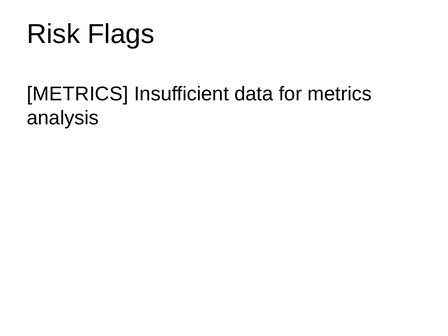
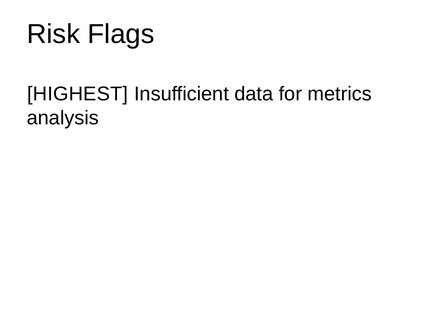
METRICS: METRICS -> HIGHEST (78, 94)
